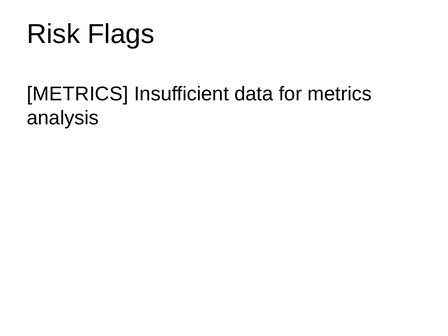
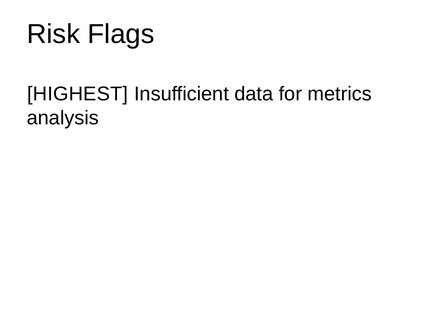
METRICS: METRICS -> HIGHEST (78, 94)
